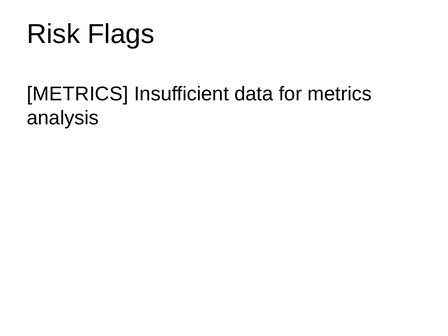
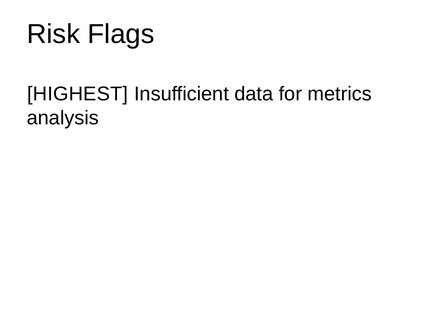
METRICS: METRICS -> HIGHEST (78, 94)
